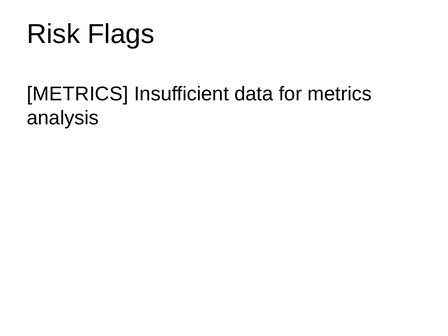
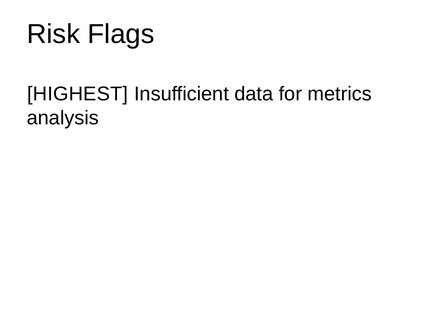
METRICS: METRICS -> HIGHEST (78, 94)
